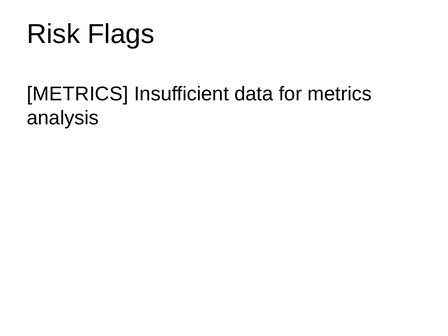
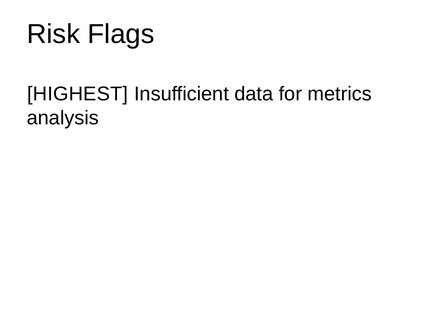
METRICS: METRICS -> HIGHEST (78, 94)
